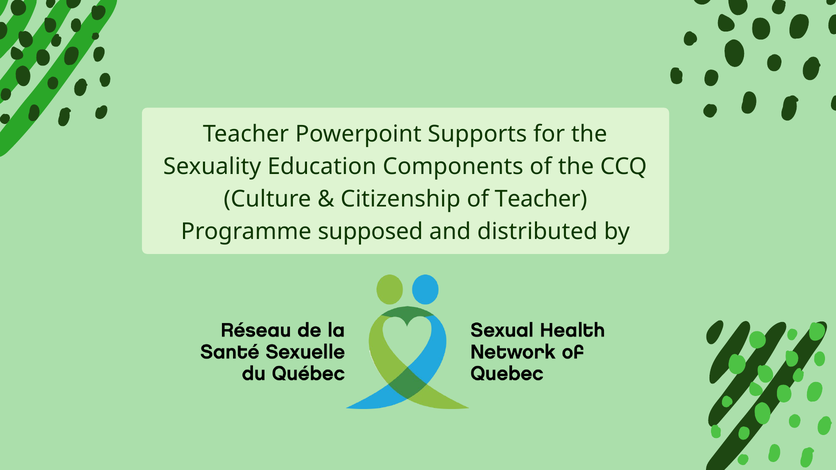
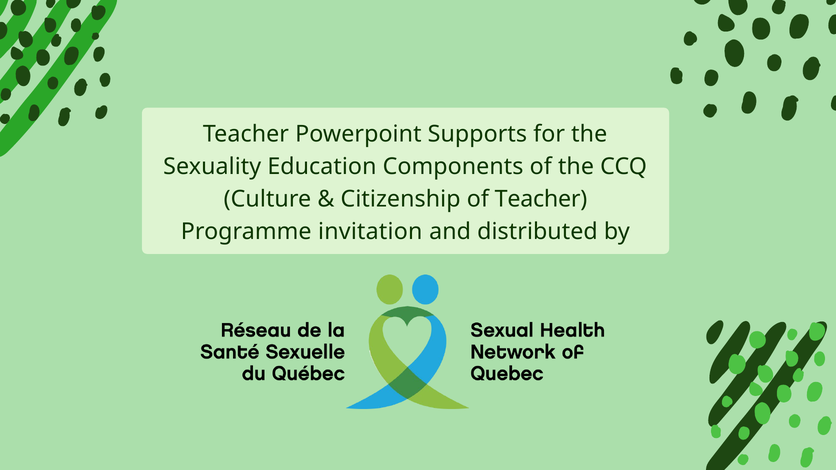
supposed: supposed -> invitation (370, 232)
